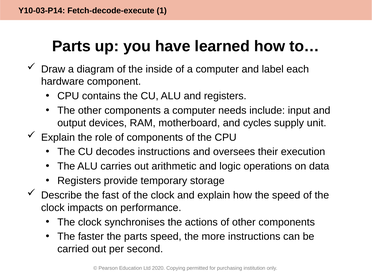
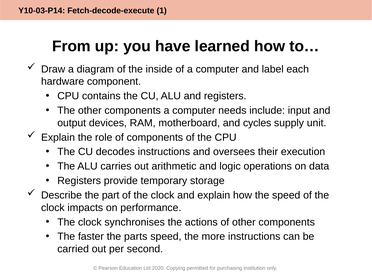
Parts: Parts -> From (71, 46)
fast: fast -> part (111, 195)
